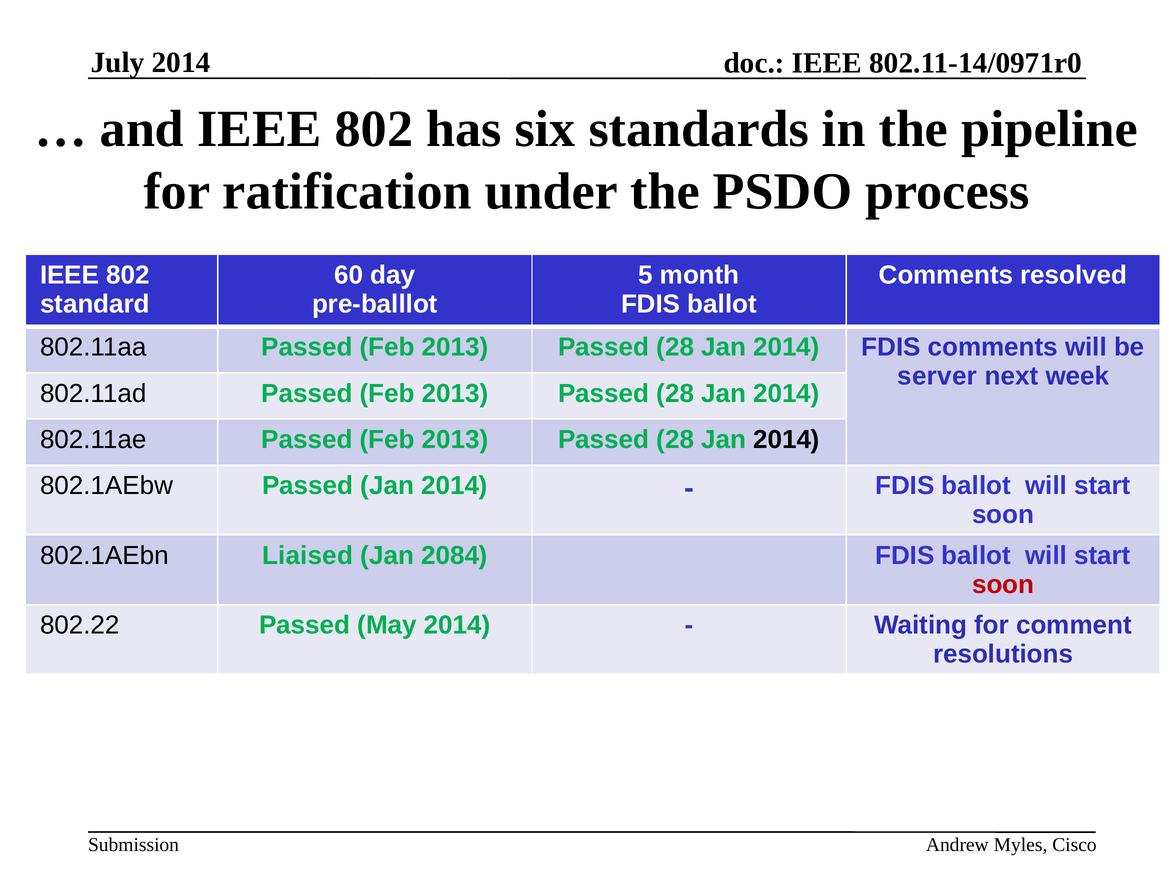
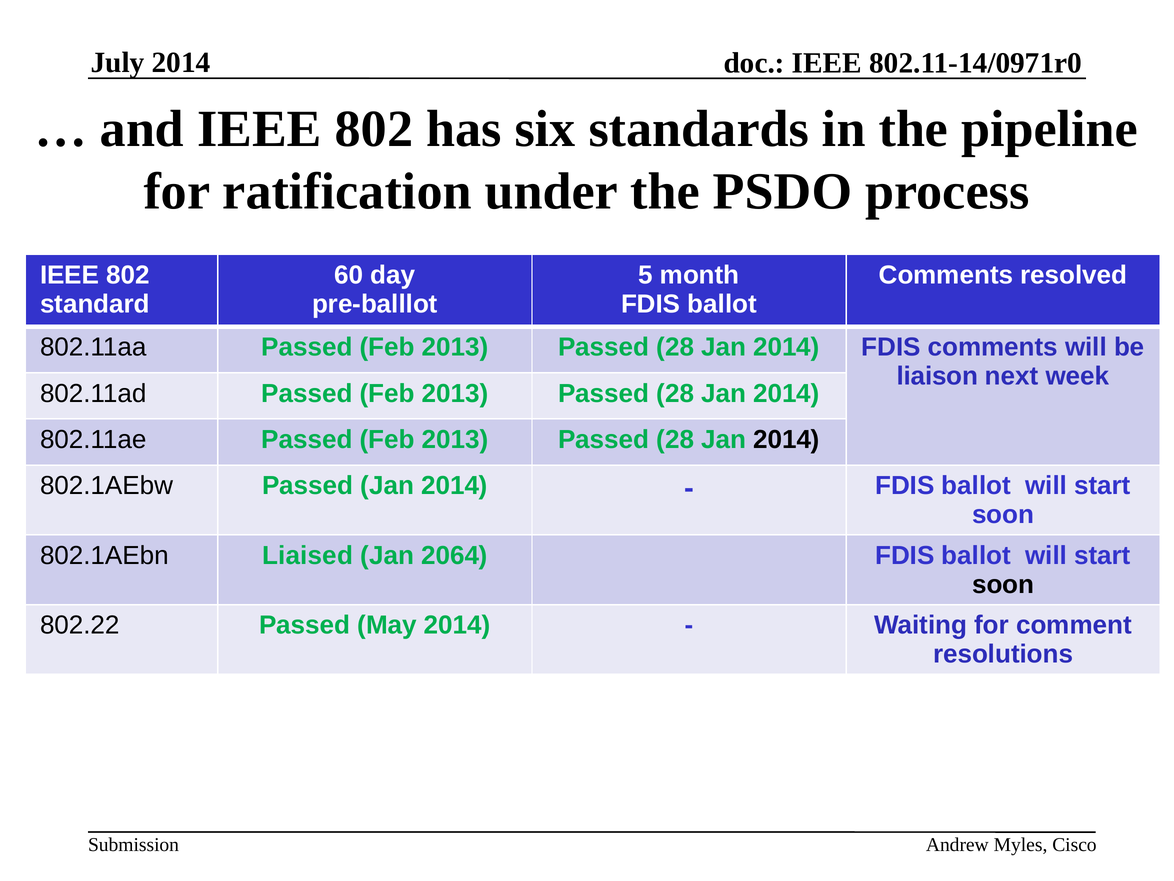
server: server -> liaison (937, 376)
2084: 2084 -> 2064 (454, 555)
soon colour: red -> black (1003, 584)
